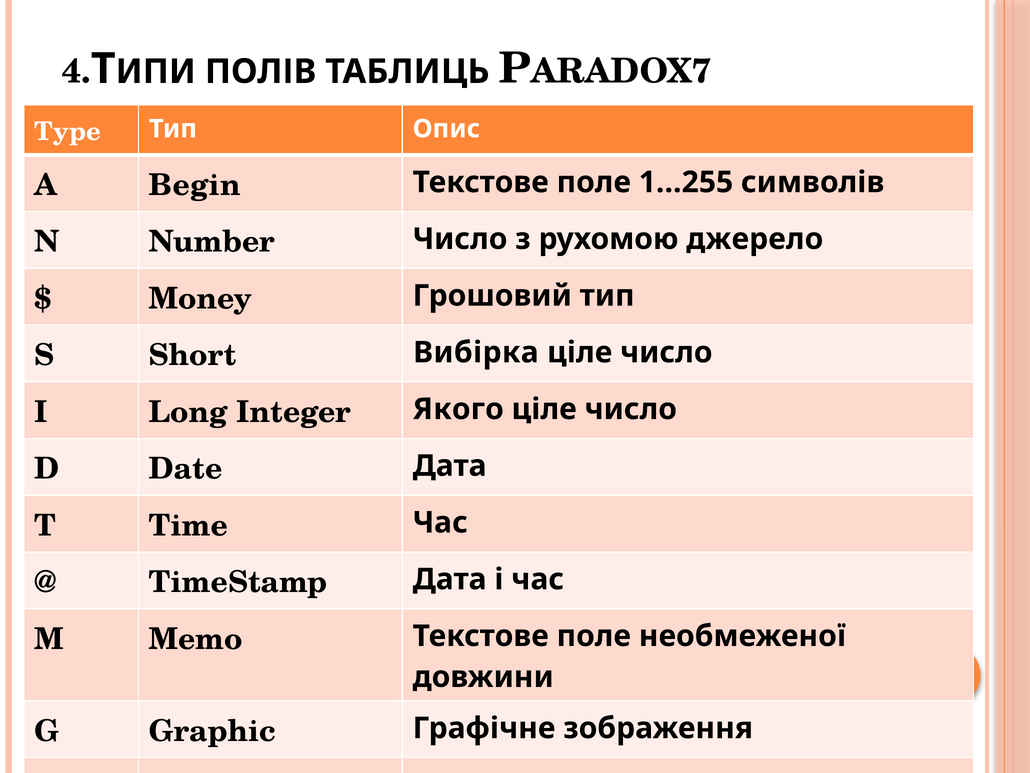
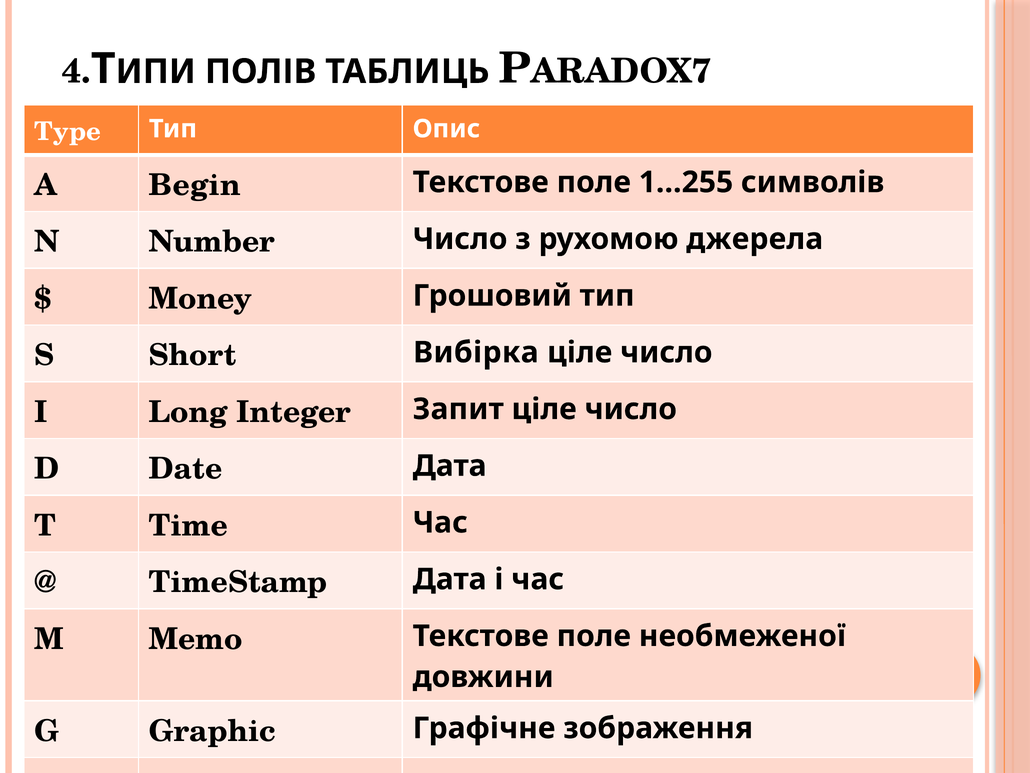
джерело: джерело -> джерела (755, 239)
Якого: Якого -> Запит (458, 409)
